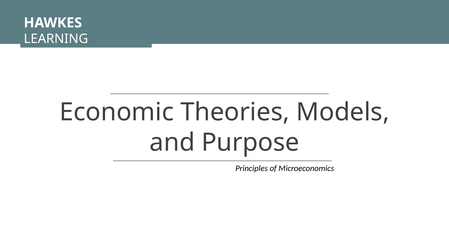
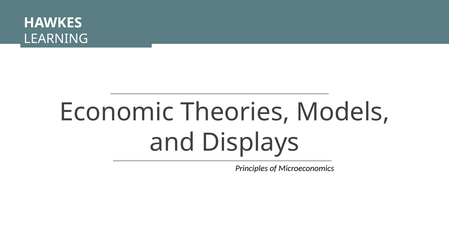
Purpose: Purpose -> Displays (250, 143)
